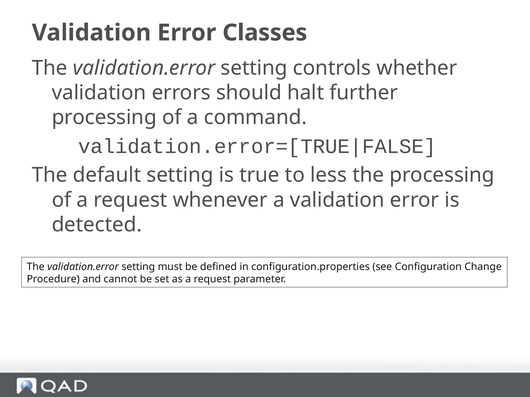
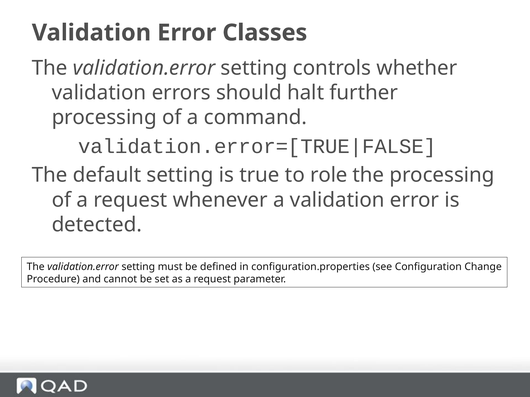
less: less -> role (329, 175)
